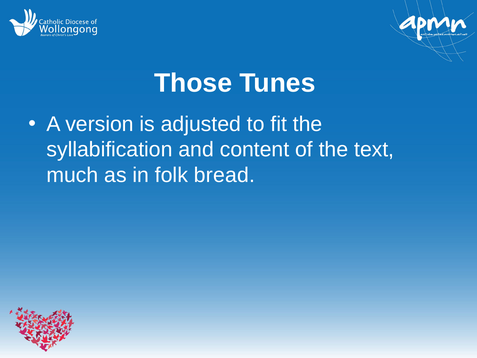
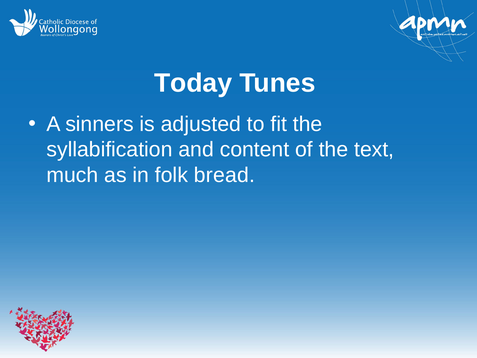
Those: Those -> Today (193, 83)
version: version -> sinners (100, 124)
